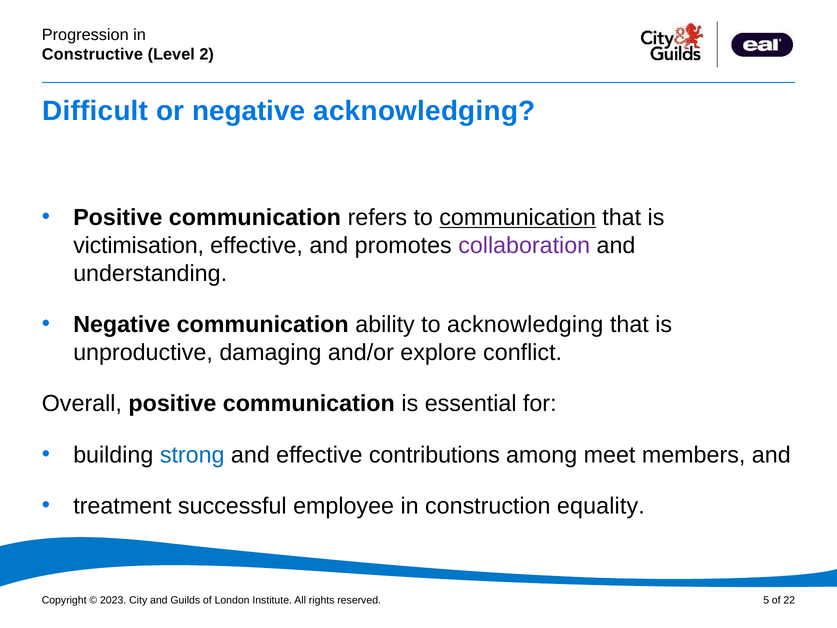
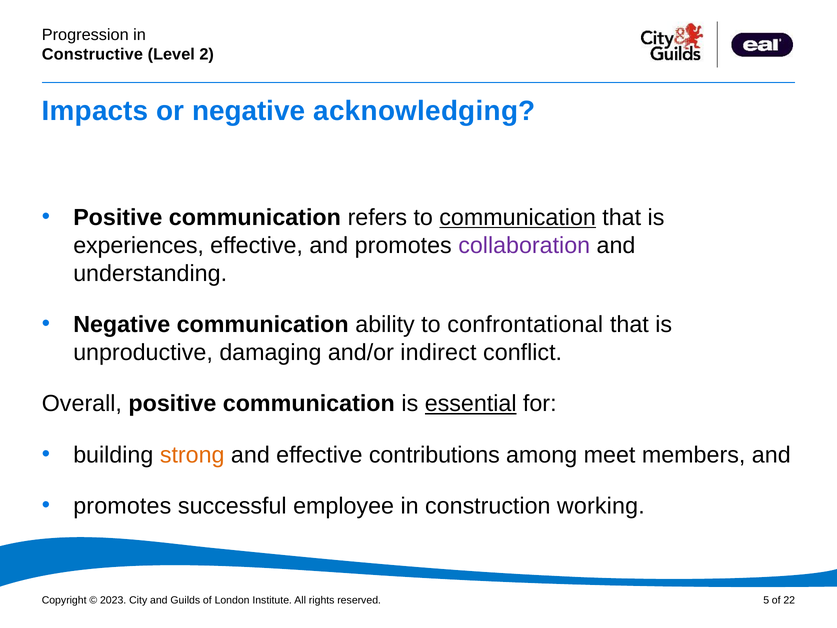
Difficult: Difficult -> Impacts (95, 111)
victimisation: victimisation -> experiences (139, 245)
to acknowledging: acknowledging -> confrontational (525, 324)
explore: explore -> indirect (438, 352)
essential underline: none -> present (471, 404)
strong colour: blue -> orange (192, 455)
treatment: treatment -> promotes (122, 506)
equality: equality -> working (601, 506)
